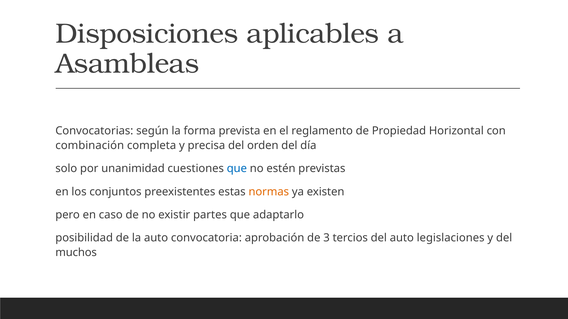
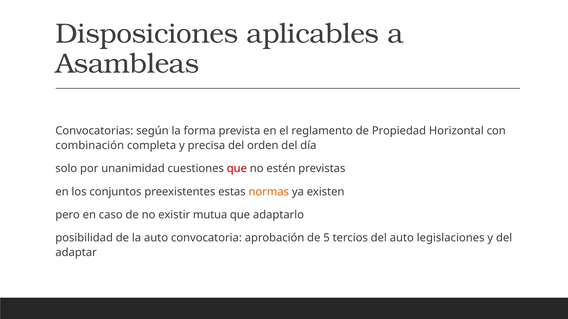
que colour: blue -> red (237, 169)
partes: partes -> mutua (210, 215)
3: 3 -> 5 (327, 238)
muchos: muchos -> adaptar (76, 253)
